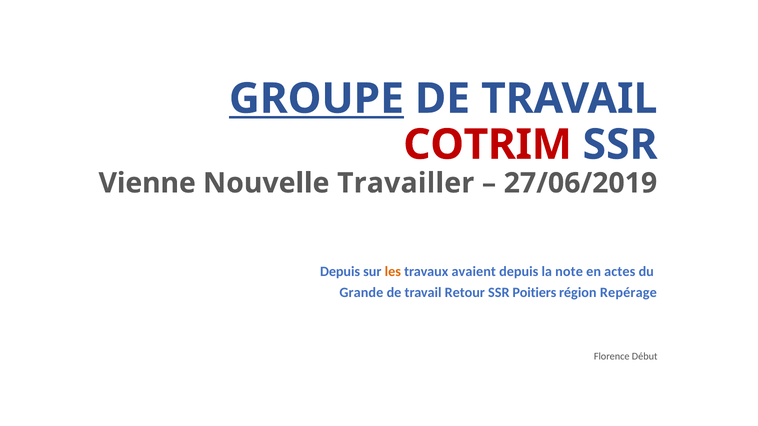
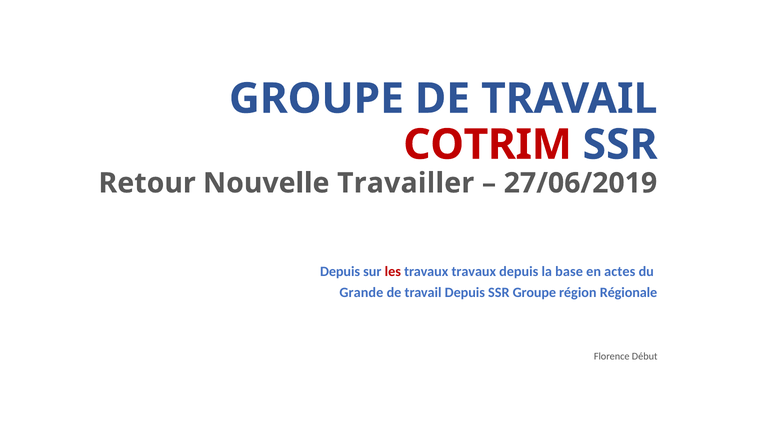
GROUPE underline: present -> none (316, 99)
Vienne: Vienne -> Retour (147, 183)
les colour: orange -> red (393, 272)
travaux avaient: avaient -> travaux (474, 272)
note: note -> base (569, 272)
travail Retour: Retour -> Depuis (465, 293)
SSR Poitiers: Poitiers -> Groupe (534, 293)
Repérage: Repérage -> Régionale (629, 293)
